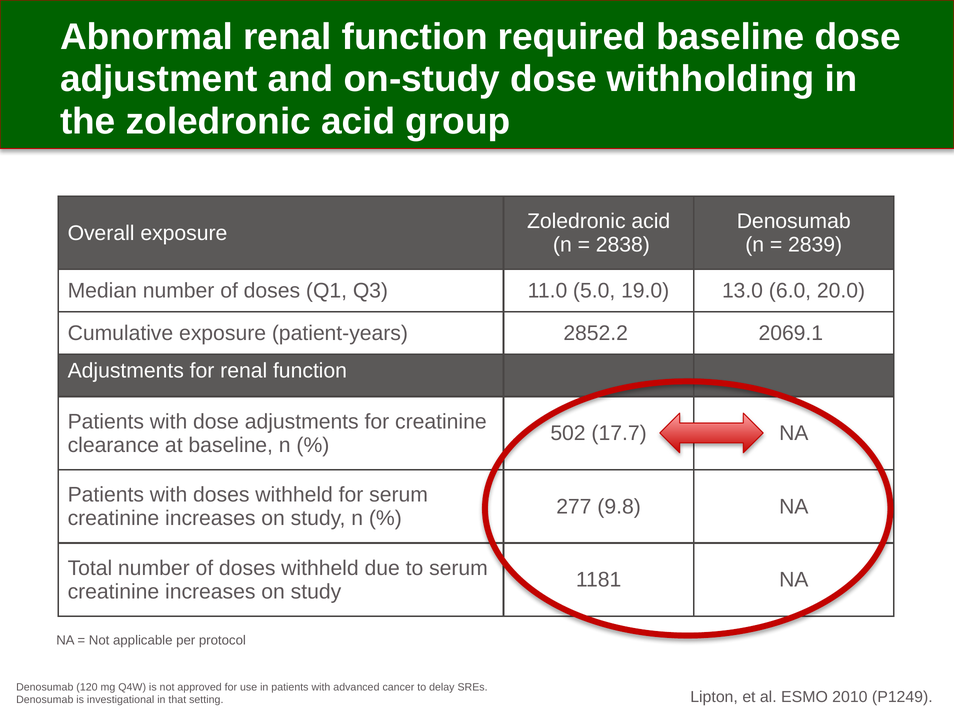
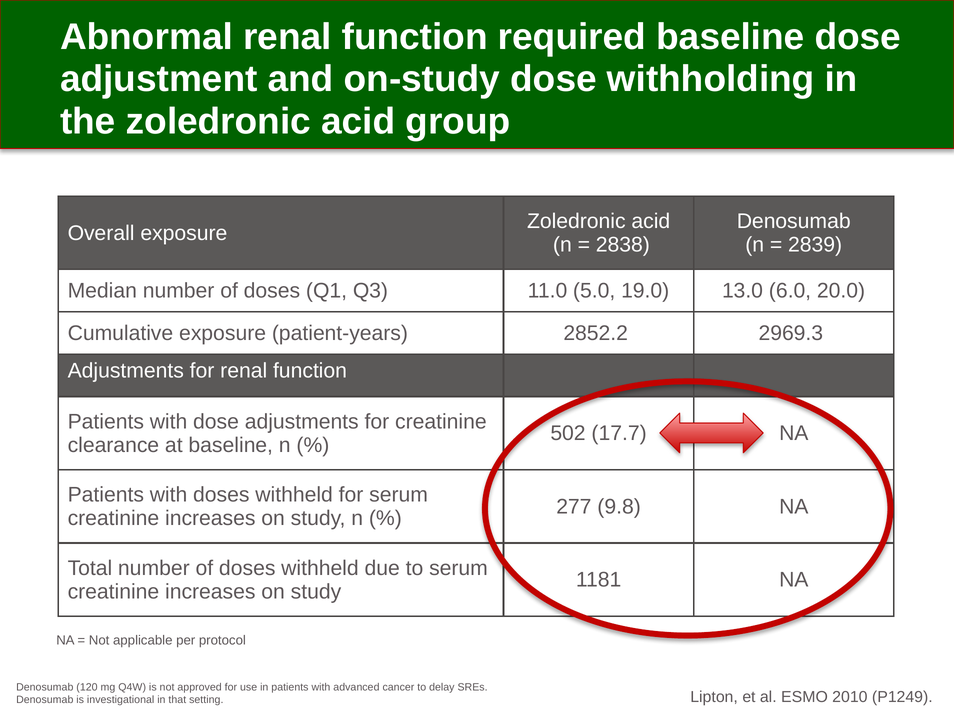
2069.1: 2069.1 -> 2969.3 (791, 333)
